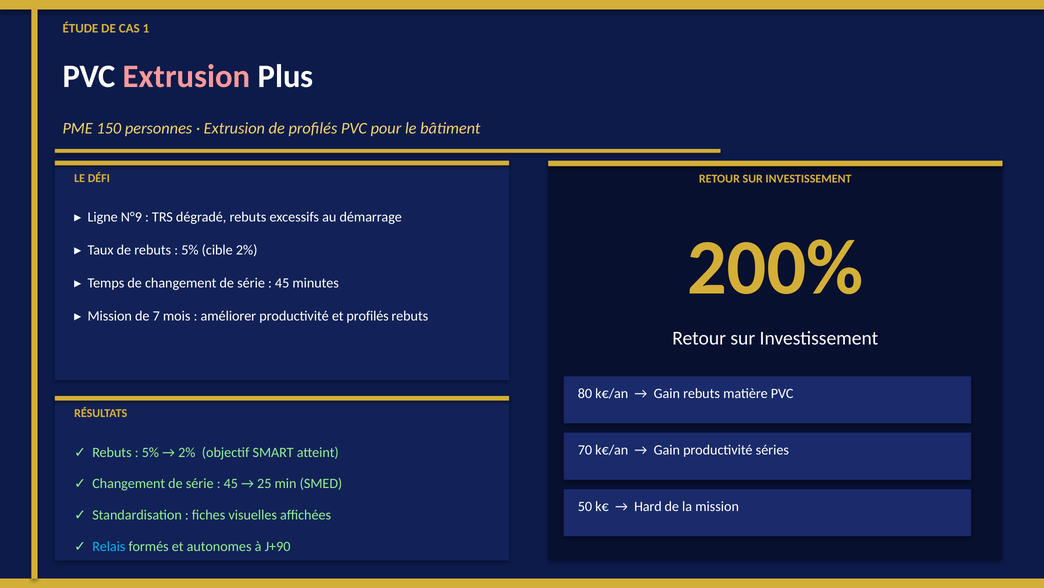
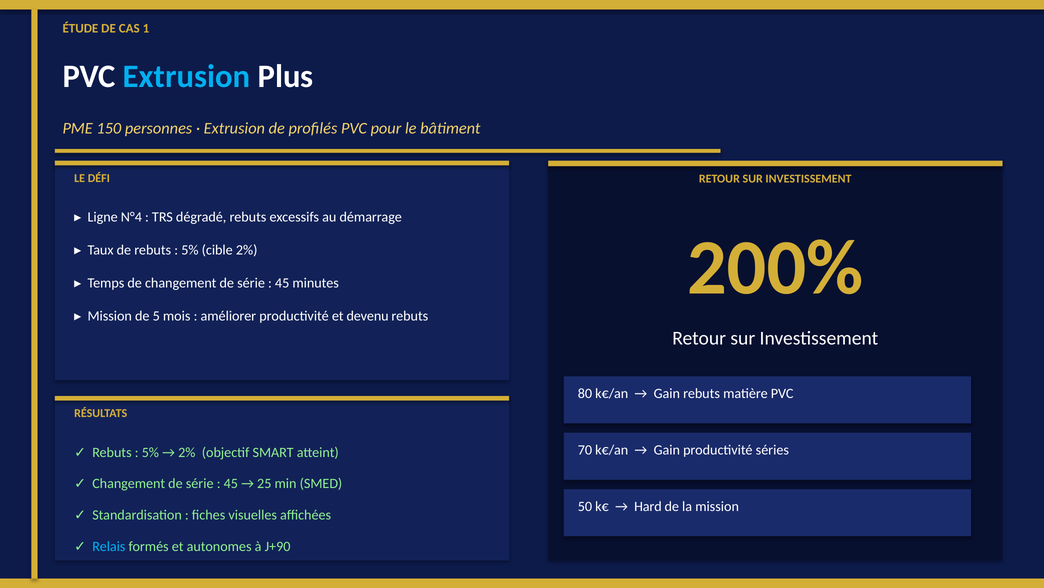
Extrusion colour: pink -> light blue (187, 77)
N°9: N°9 -> N°4 (131, 217)
7: 7 -> 5 (156, 316)
et profilés: profilés -> devenu (368, 316)
